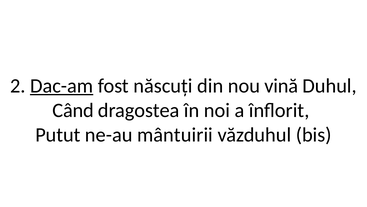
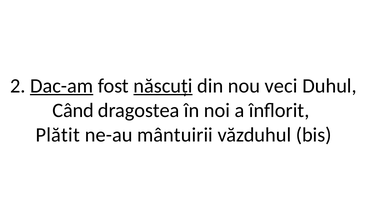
născuți underline: none -> present (163, 86)
vină: vină -> veci (281, 86)
Putut: Putut -> Plătit (58, 135)
